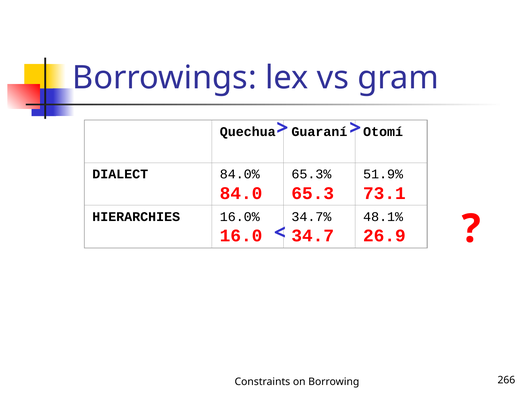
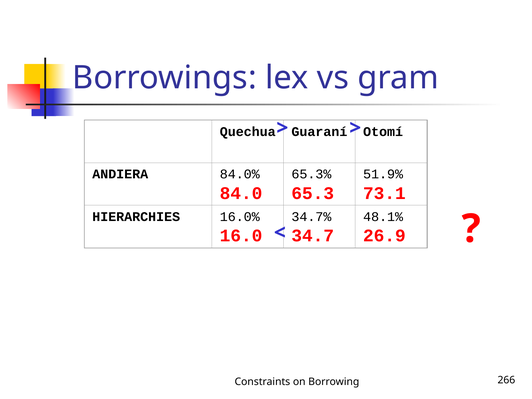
DIALECT: DIALECT -> ANDIERA (120, 174)
